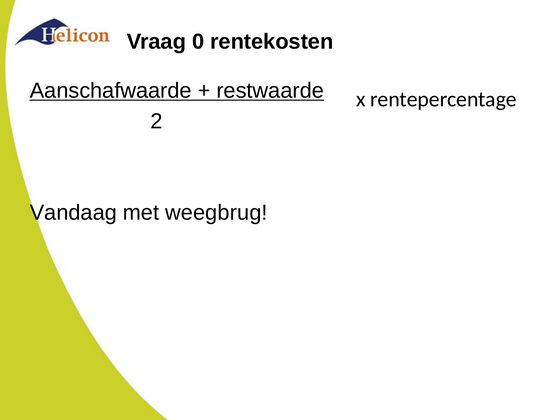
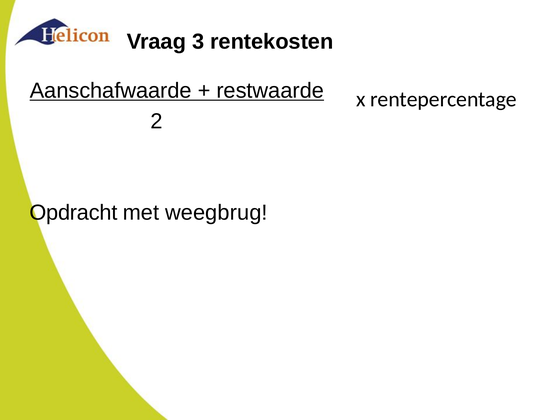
0: 0 -> 3 (198, 42)
Vandaag: Vandaag -> Opdracht (73, 213)
